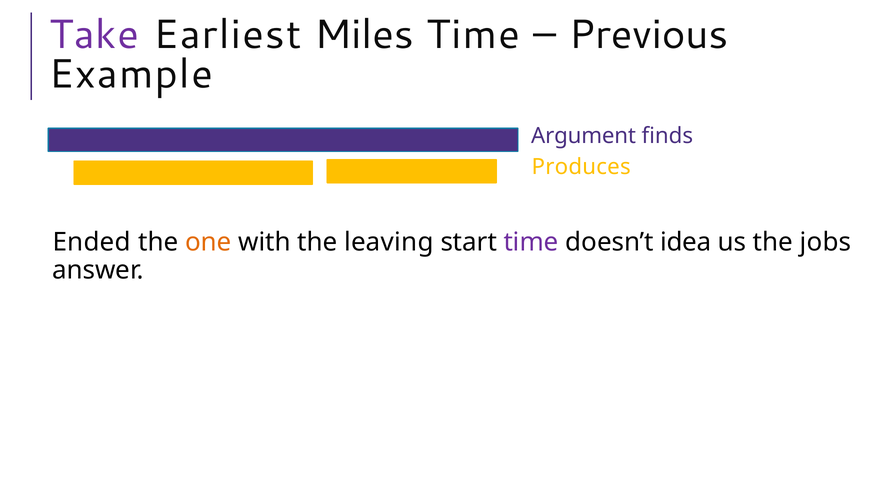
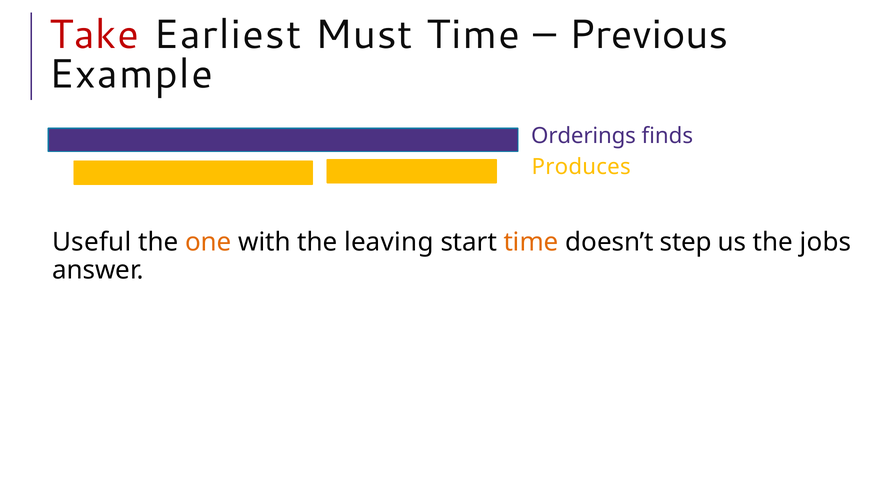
Take colour: purple -> red (94, 35)
Miles: Miles -> Must (364, 35)
Argument: Argument -> Orderings (584, 136)
Ended: Ended -> Useful (92, 242)
time colour: purple -> orange (531, 242)
idea: idea -> step (686, 242)
